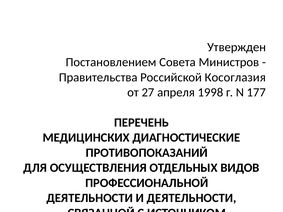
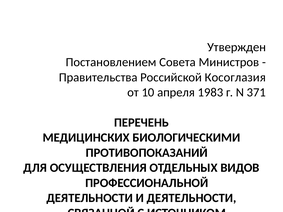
27: 27 -> 10 (148, 92)
1998: 1998 -> 1983 (210, 92)
177: 177 -> 371 (256, 92)
ДИАГНОСТИЧЕСКИЕ: ДИАГНОСТИЧЕСКИЕ -> БИОЛОГИЧЕСКИМИ (186, 138)
